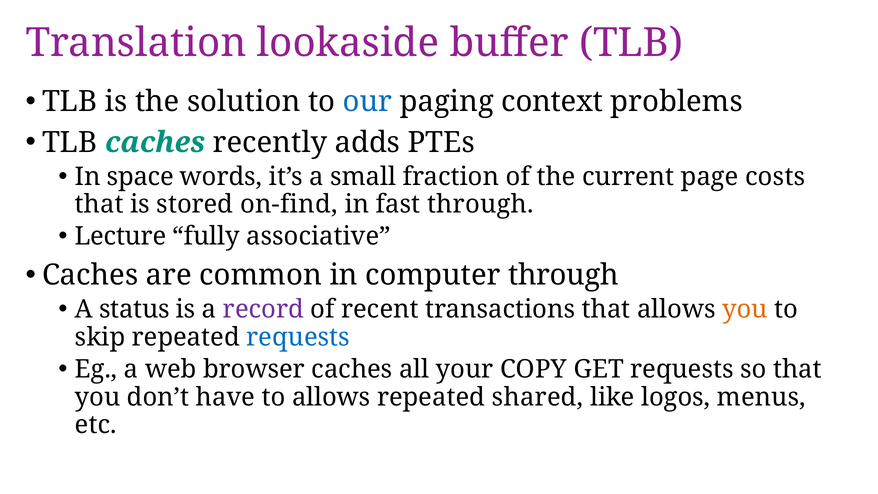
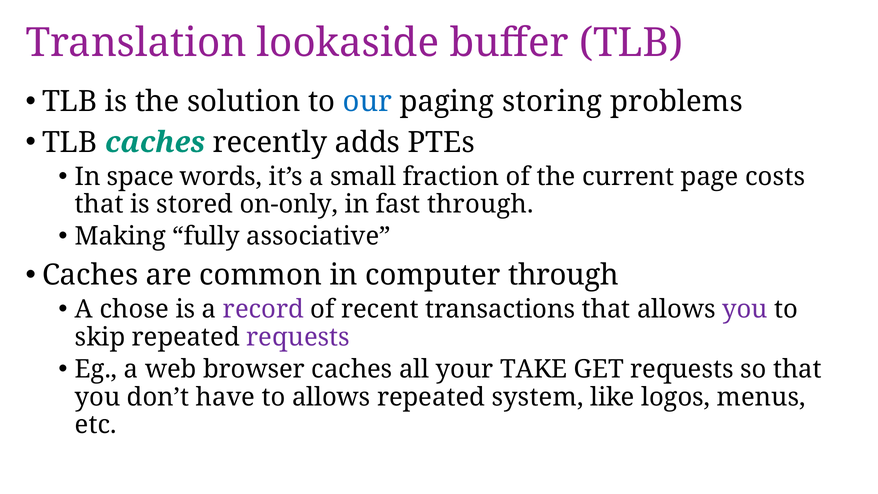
context: context -> storing (552, 102)
on-find: on-find -> on-only (289, 204)
Lecture: Lecture -> Making (120, 236)
status: status -> chose (134, 309)
you colour: orange -> purple (745, 309)
requests colour: blue -> purple (298, 337)
COPY: COPY -> TAKE (534, 369)
shared: shared -> system (538, 397)
